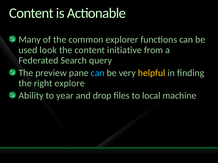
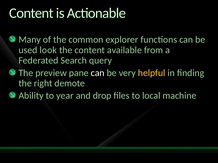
initiative: initiative -> available (124, 50)
can colour: light blue -> white (98, 73)
explore: explore -> demote (70, 84)
